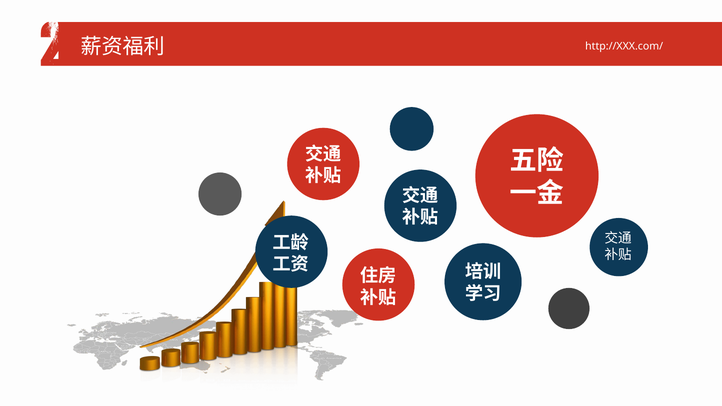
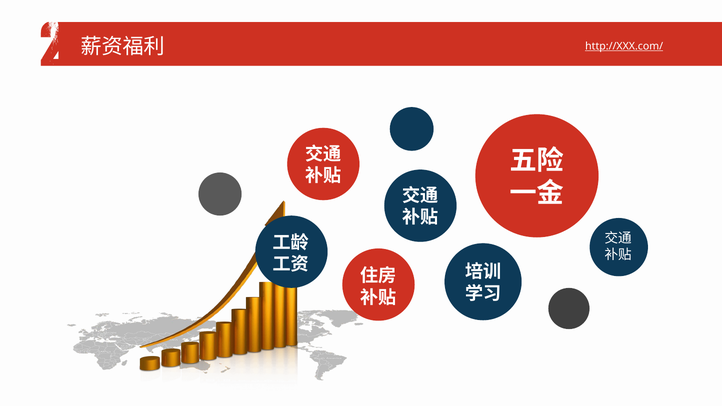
http://XXX.com/ underline: none -> present (624, 46)
